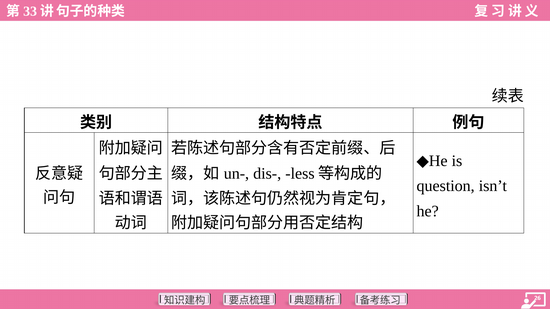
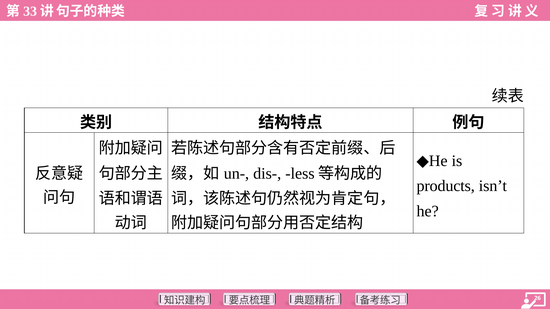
question: question -> products (446, 186)
